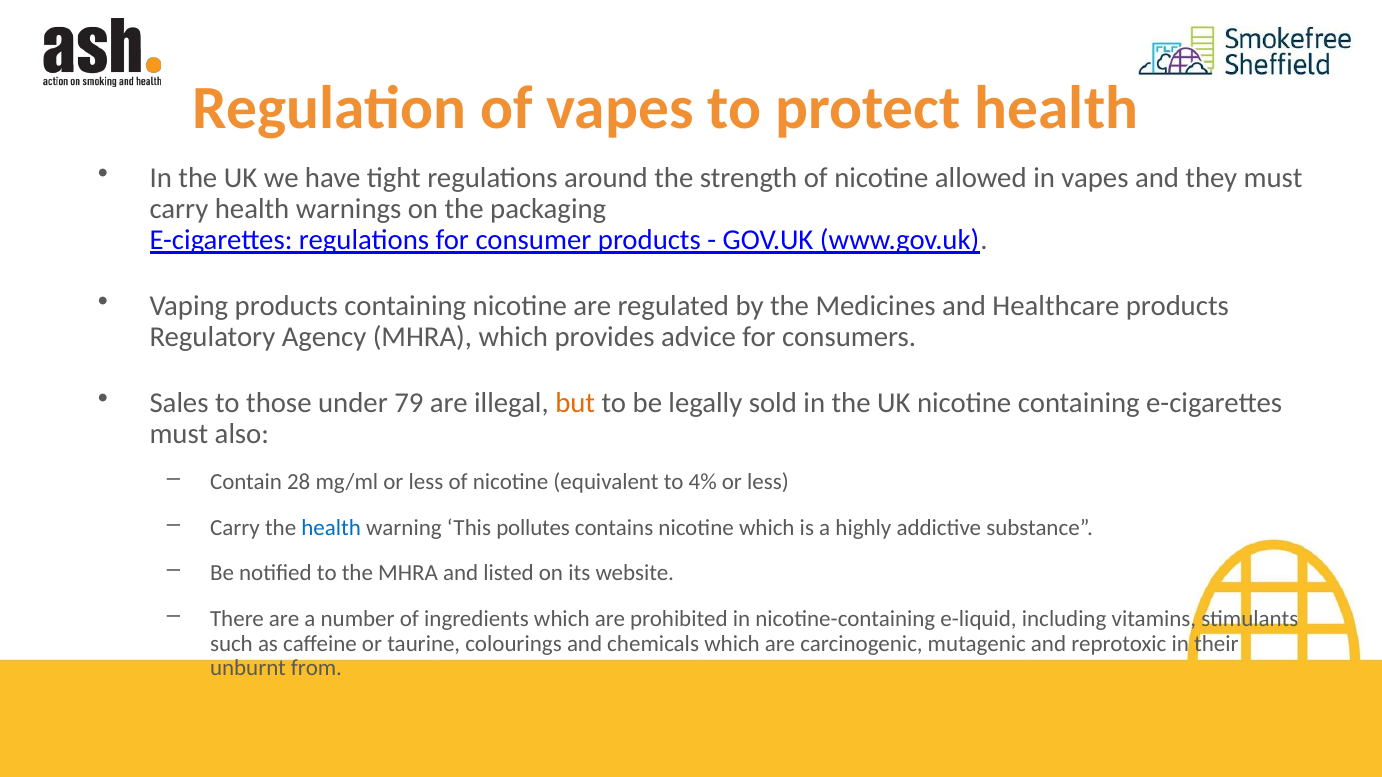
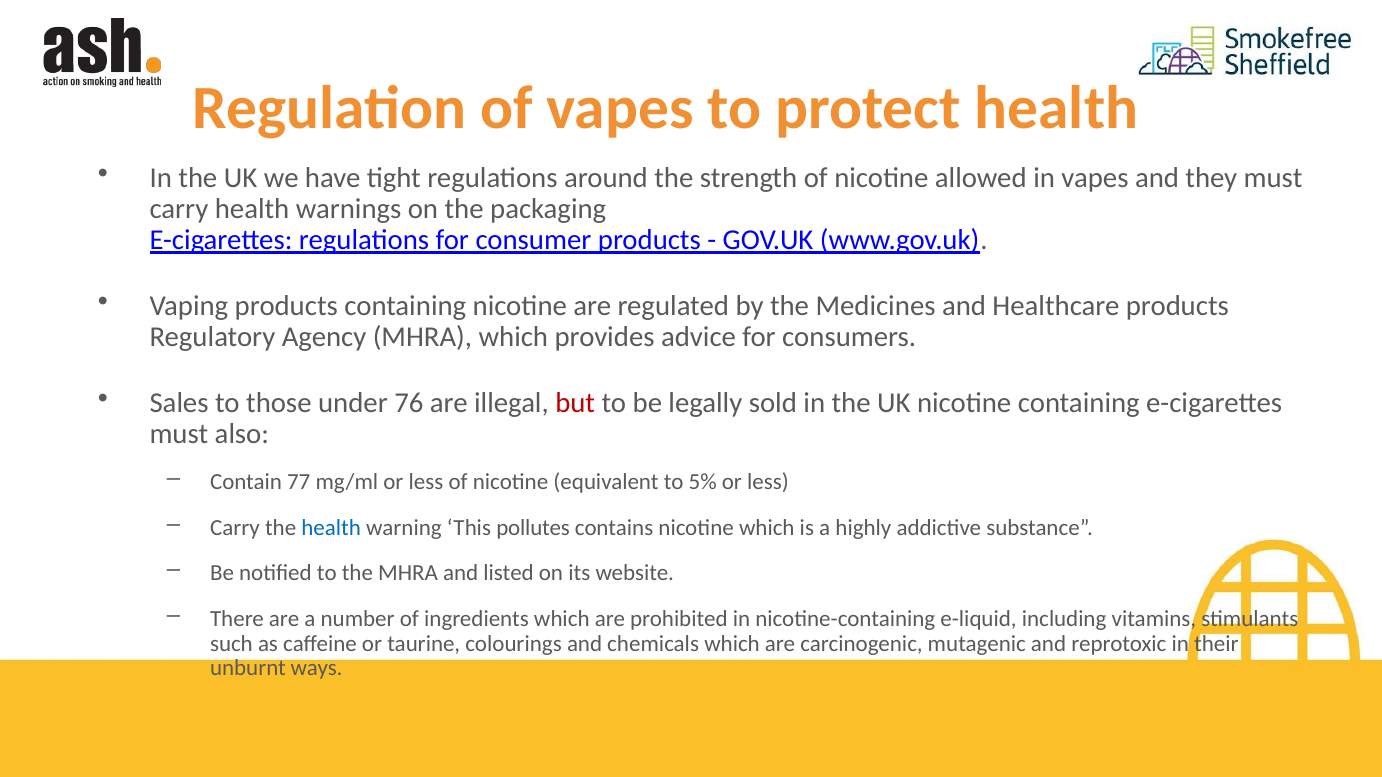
79: 79 -> 76 (409, 403)
but colour: orange -> red (575, 403)
28: 28 -> 77 (299, 482)
4%: 4% -> 5% (703, 482)
from: from -> ways (317, 669)
